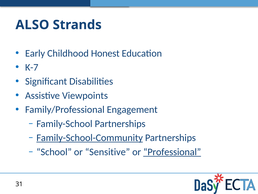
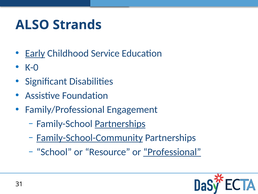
Early underline: none -> present (35, 53)
Honest: Honest -> Service (105, 53)
K-7: K-7 -> K-0 (32, 67)
Viewpoints: Viewpoints -> Foundation (85, 95)
Partnerships underline: none -> present (120, 123)
Sensitive: Sensitive -> Resource (108, 152)
